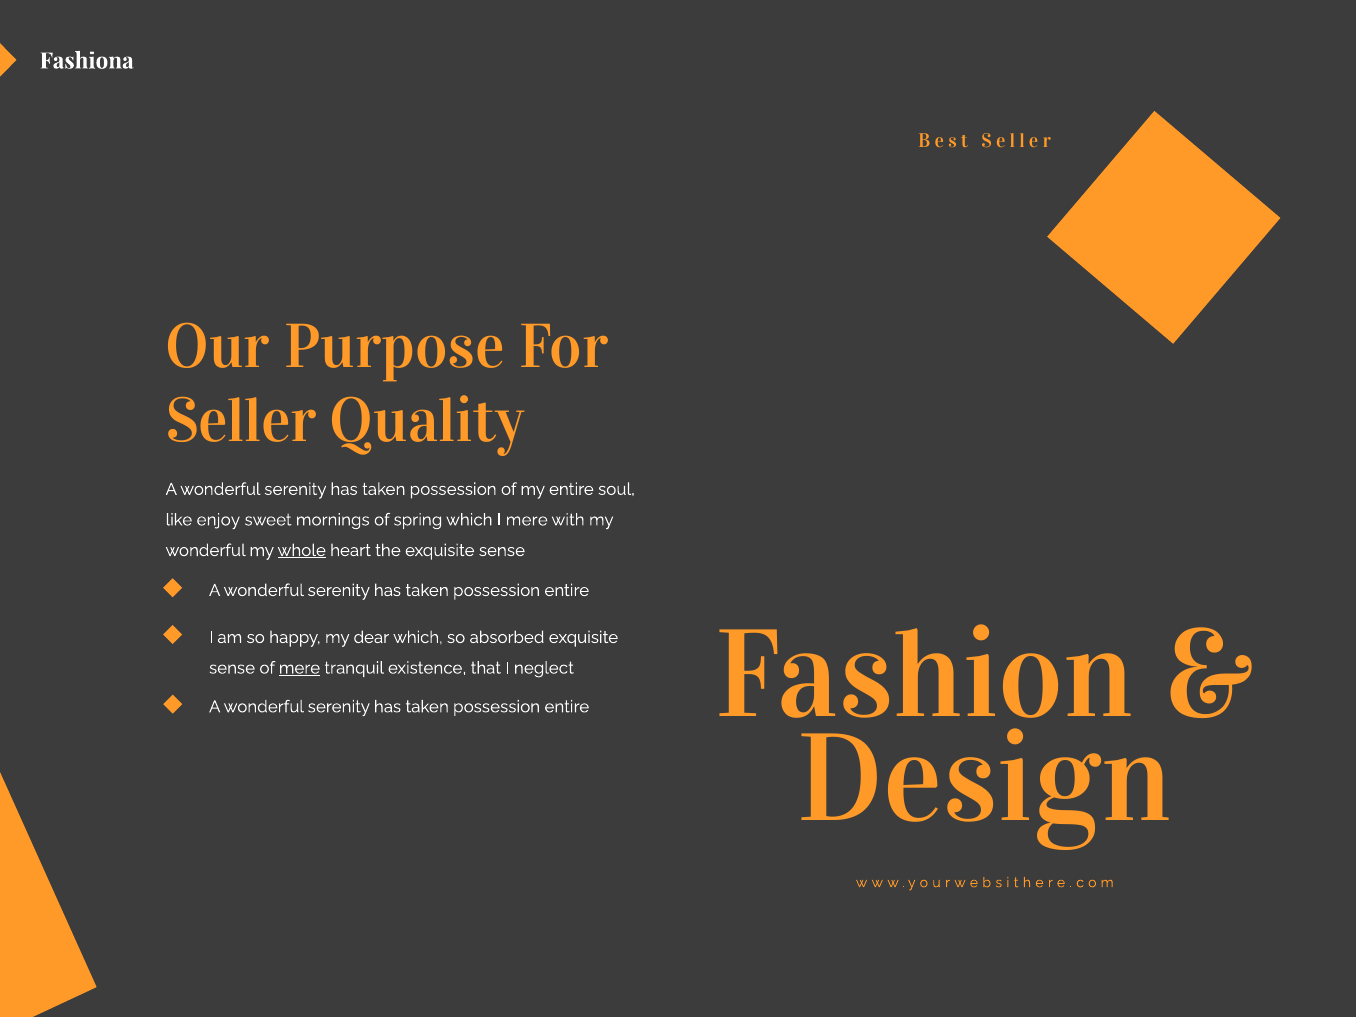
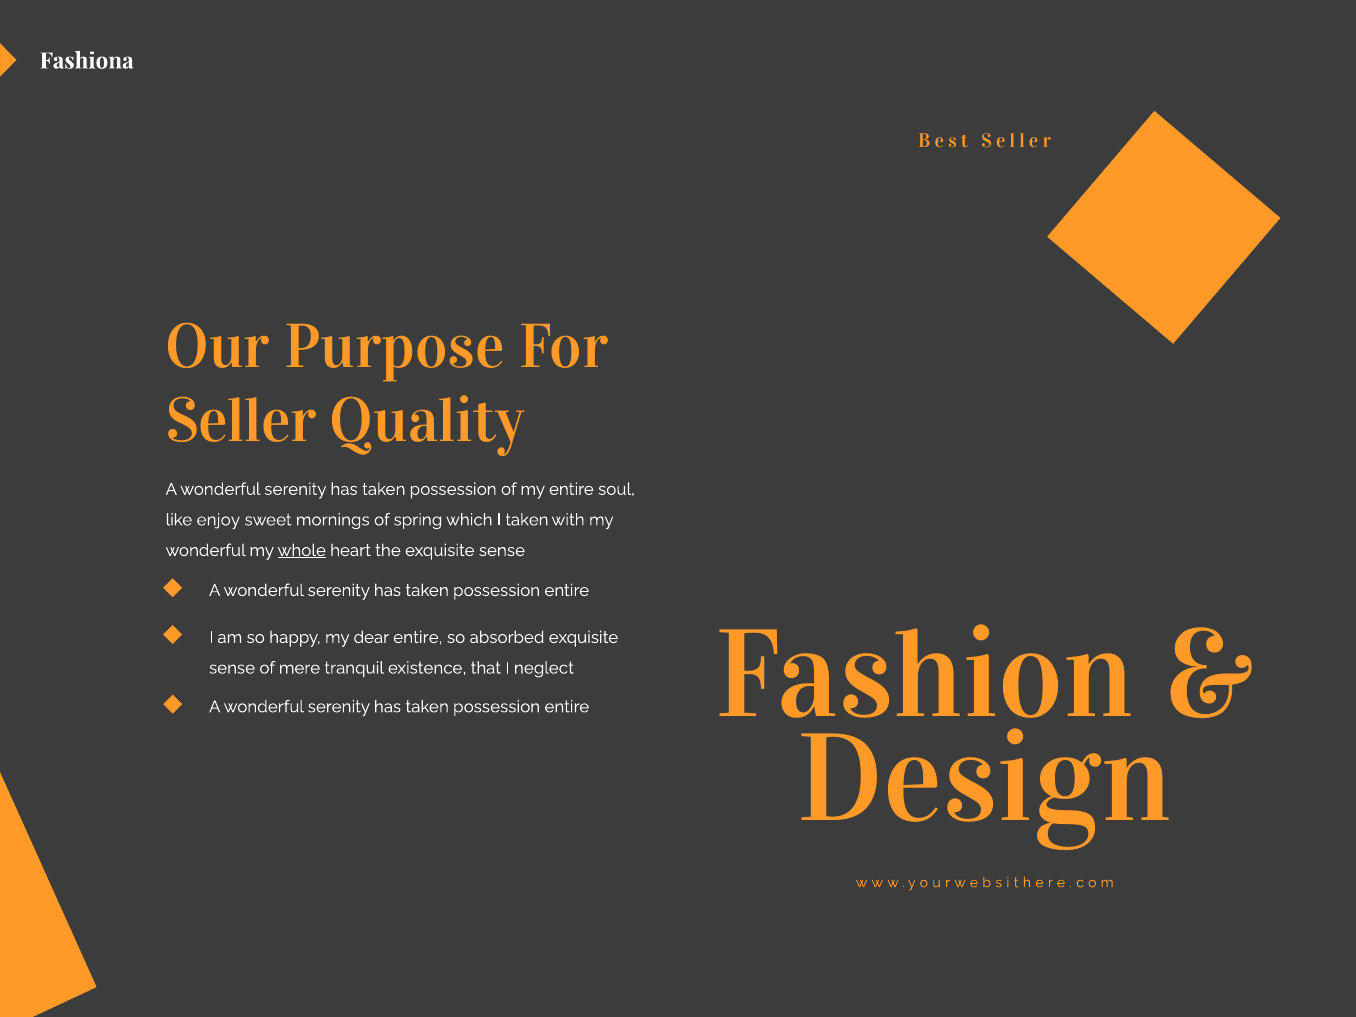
I mere: mere -> taken (527, 520)
dear which: which -> entire (418, 637)
mere underline: present -> none (300, 668)
